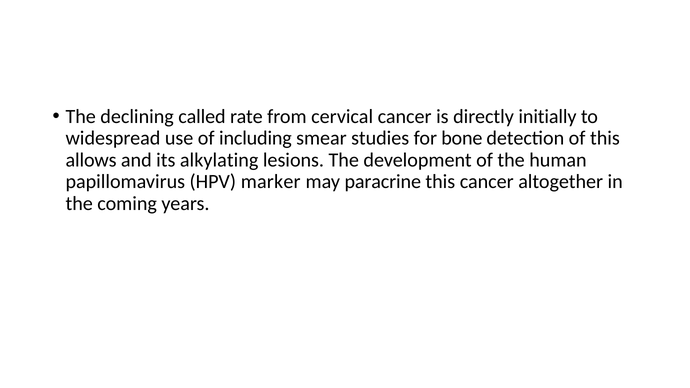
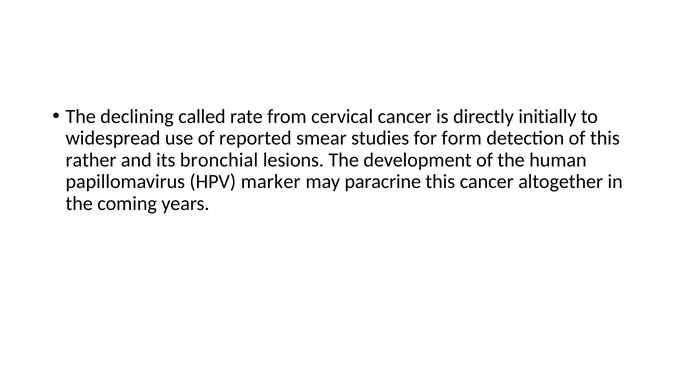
including: including -> reported (255, 138)
bone: bone -> form (462, 138)
allows: allows -> rather (91, 160)
alkylating: alkylating -> bronchial (219, 160)
